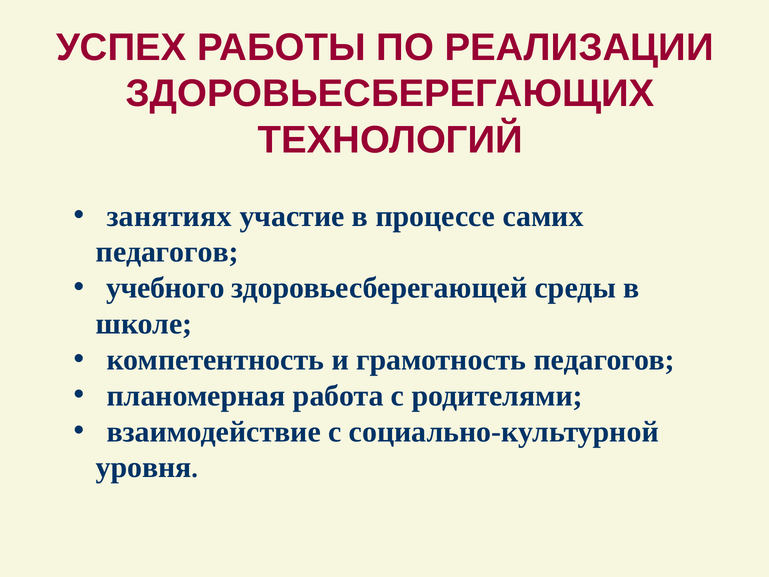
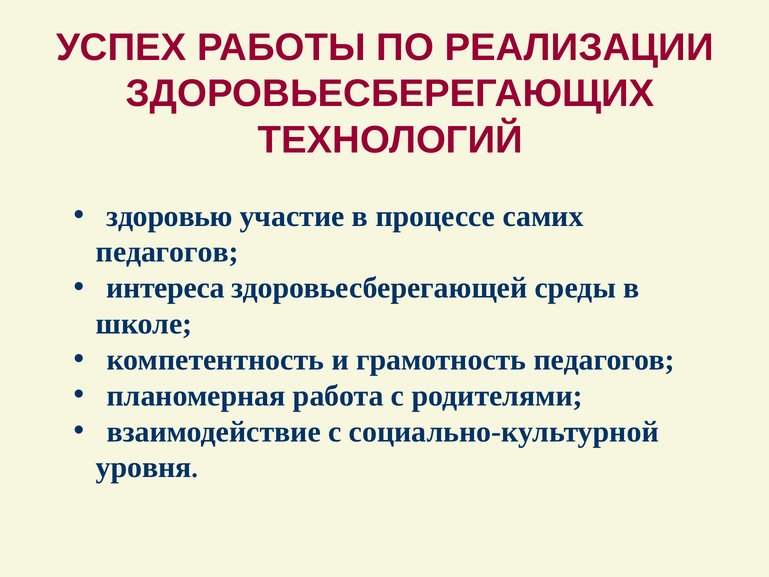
занятиях: занятиях -> здоровью (170, 216)
учебного: учебного -> интереса (165, 288)
